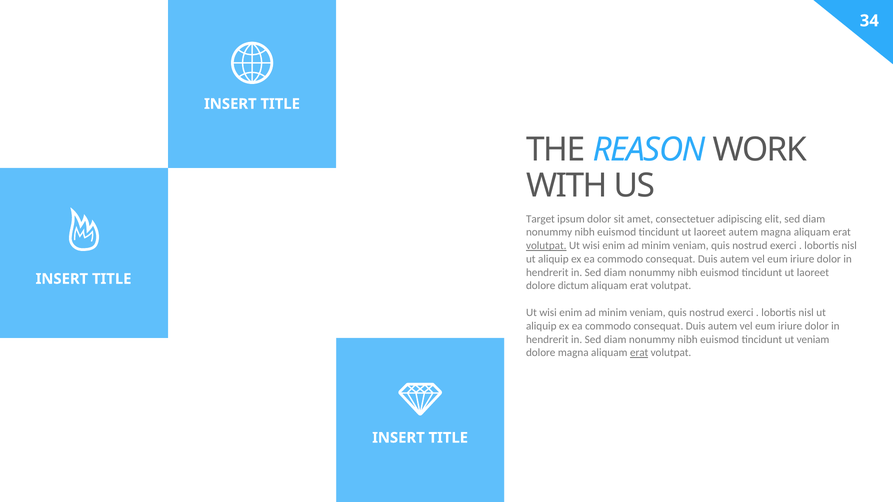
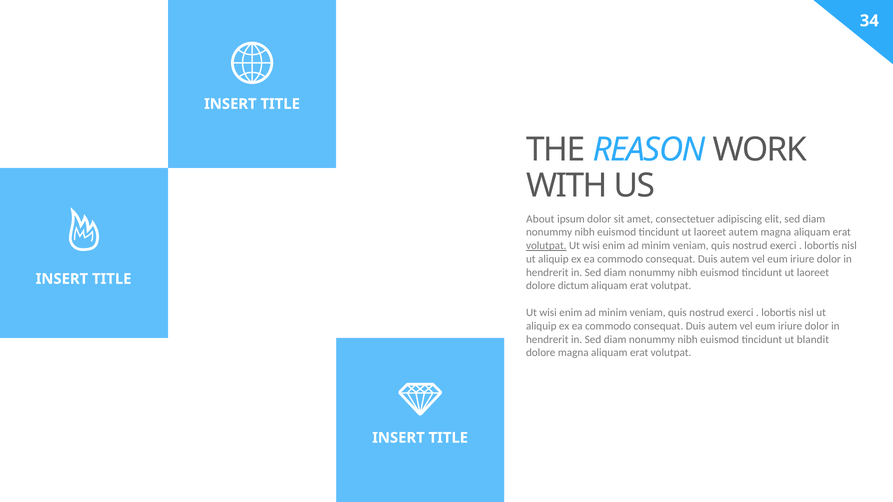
Target: Target -> About (540, 219)
ut veniam: veniam -> blandit (813, 340)
erat underline: present -> none (639, 353)
